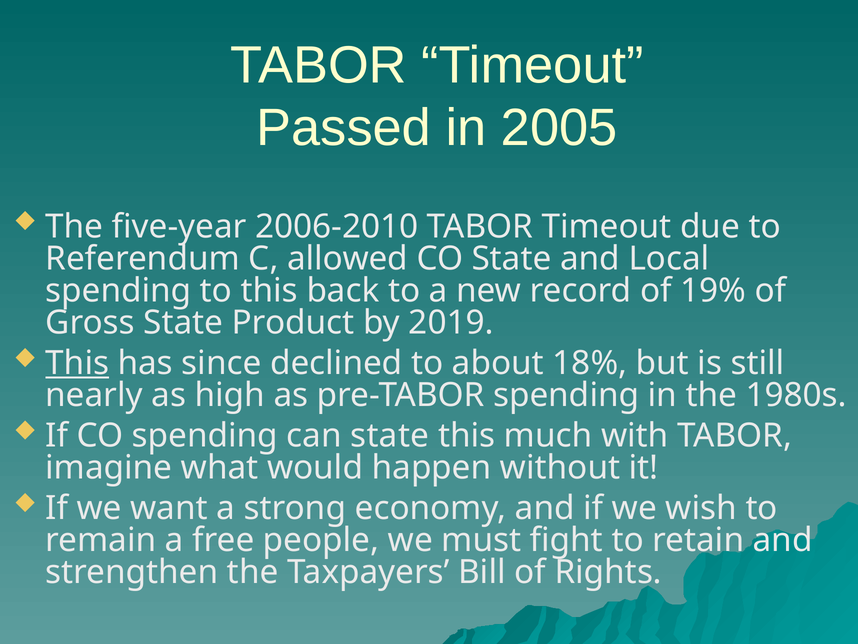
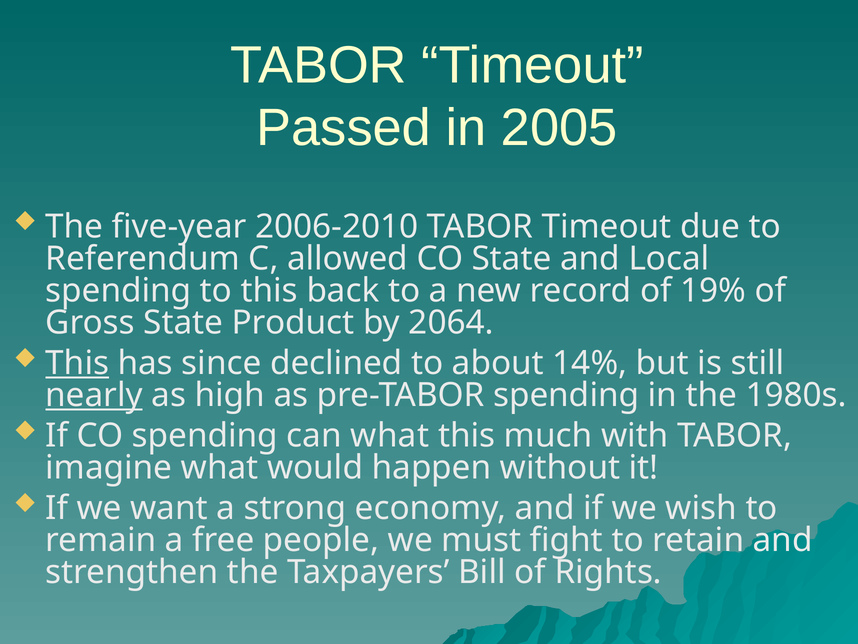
2019: 2019 -> 2064 (451, 323)
18%: 18% -> 14% (590, 363)
nearly underline: none -> present (94, 395)
can state: state -> what (390, 435)
